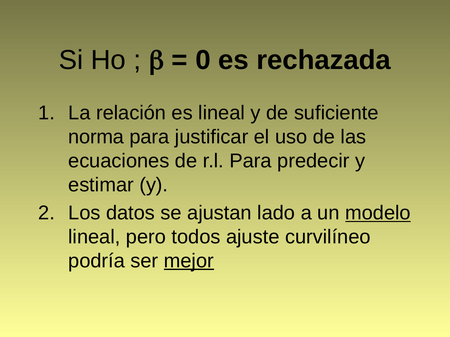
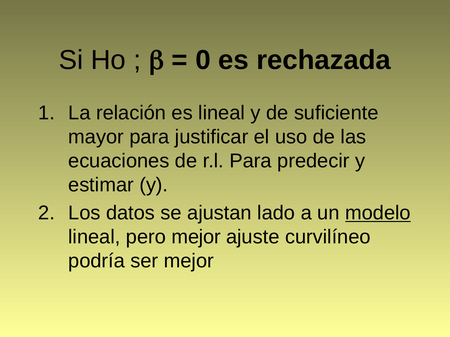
norma: norma -> mayor (96, 137)
pero todos: todos -> mejor (196, 237)
mejor underline: present -> none (189, 261)
